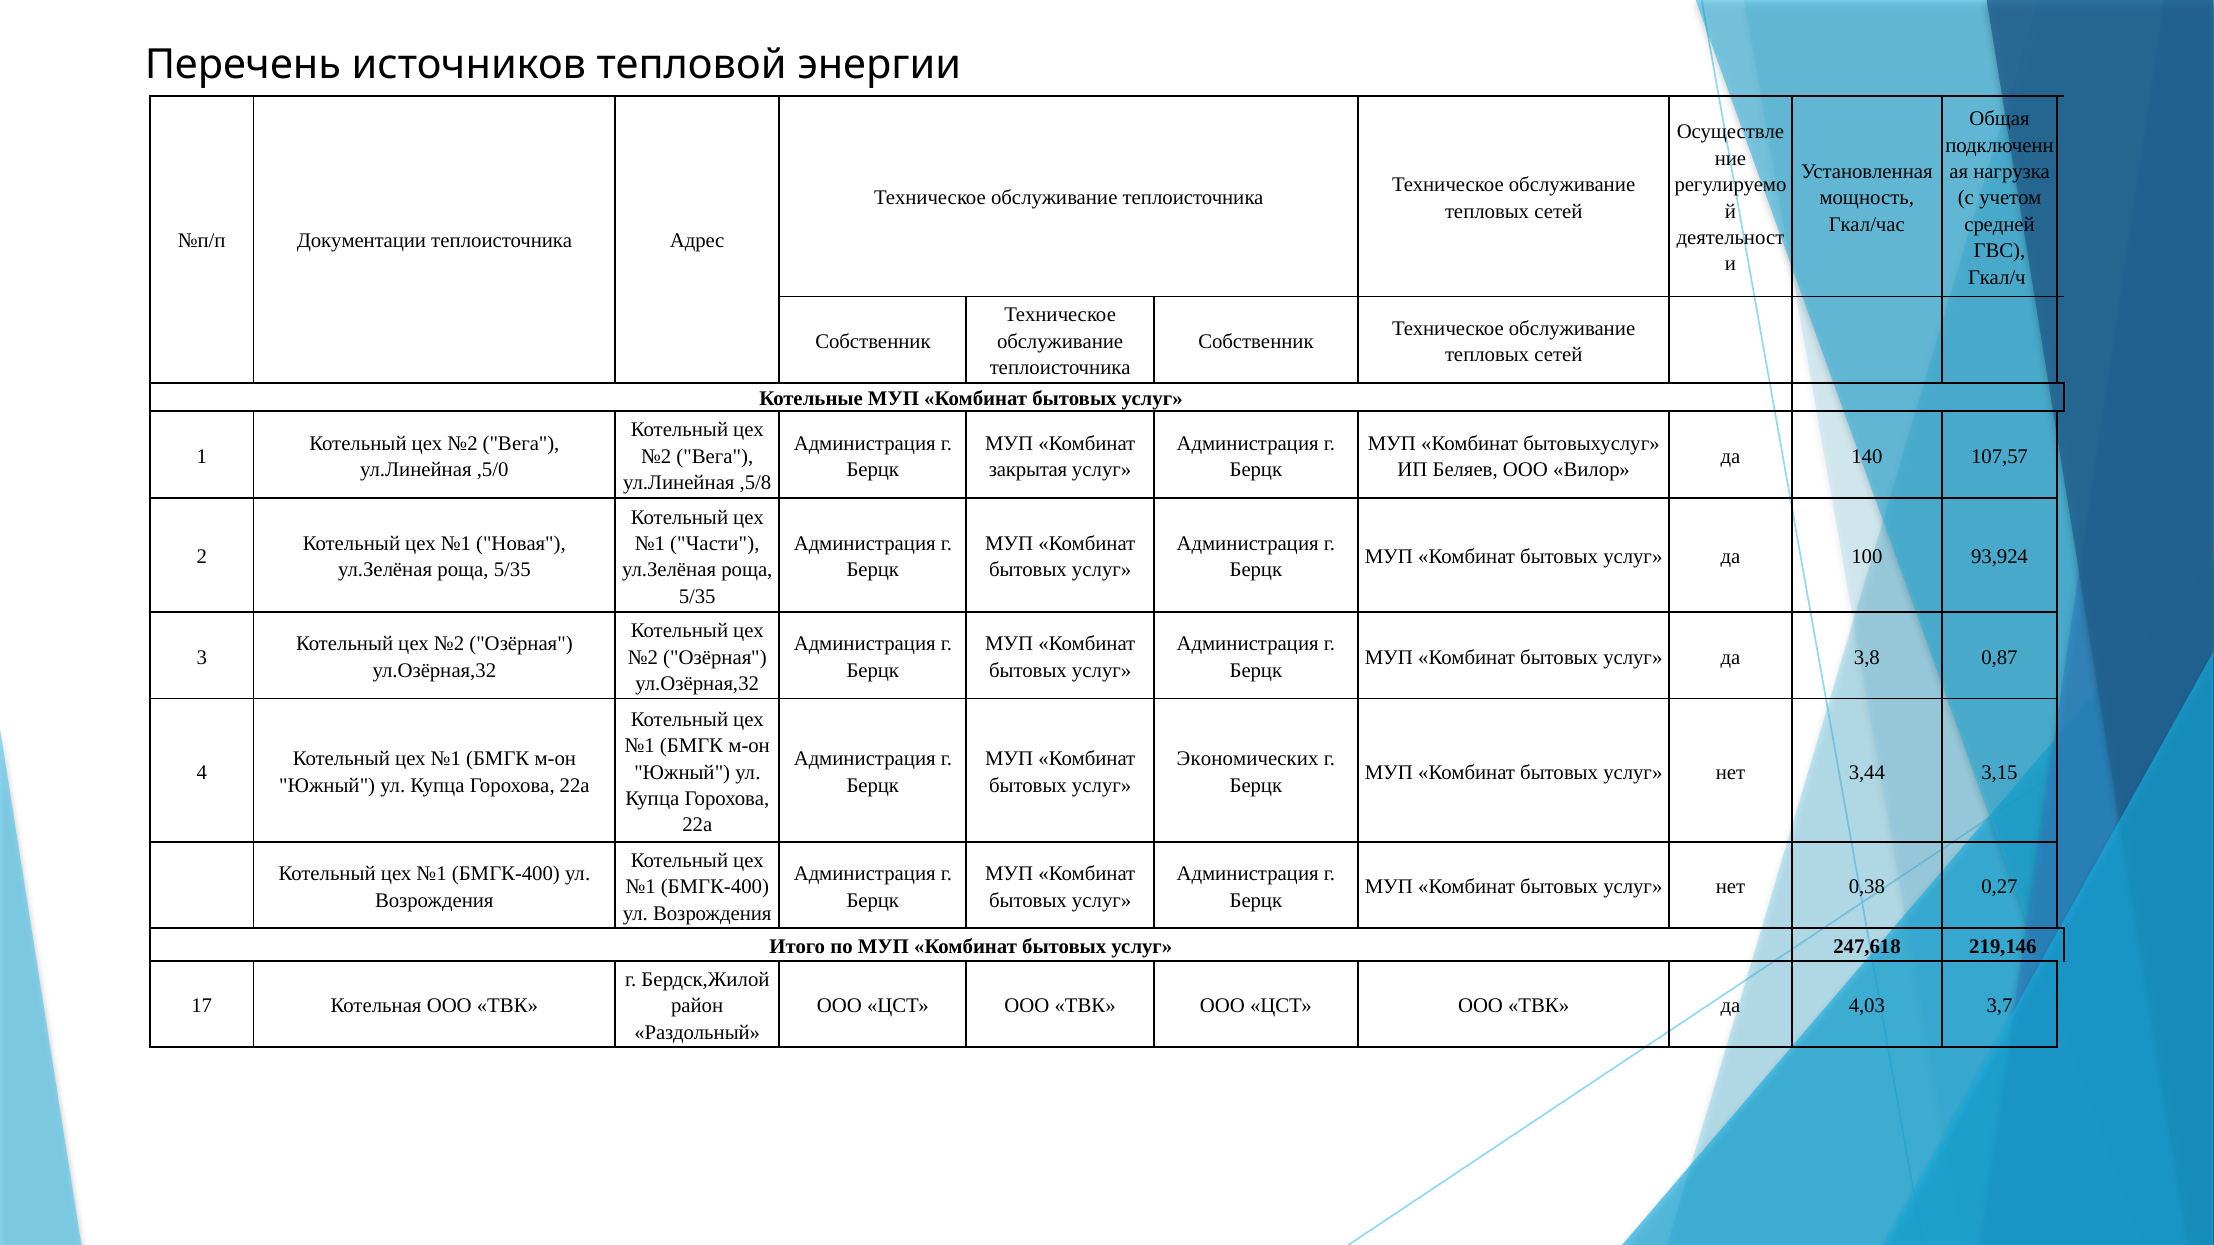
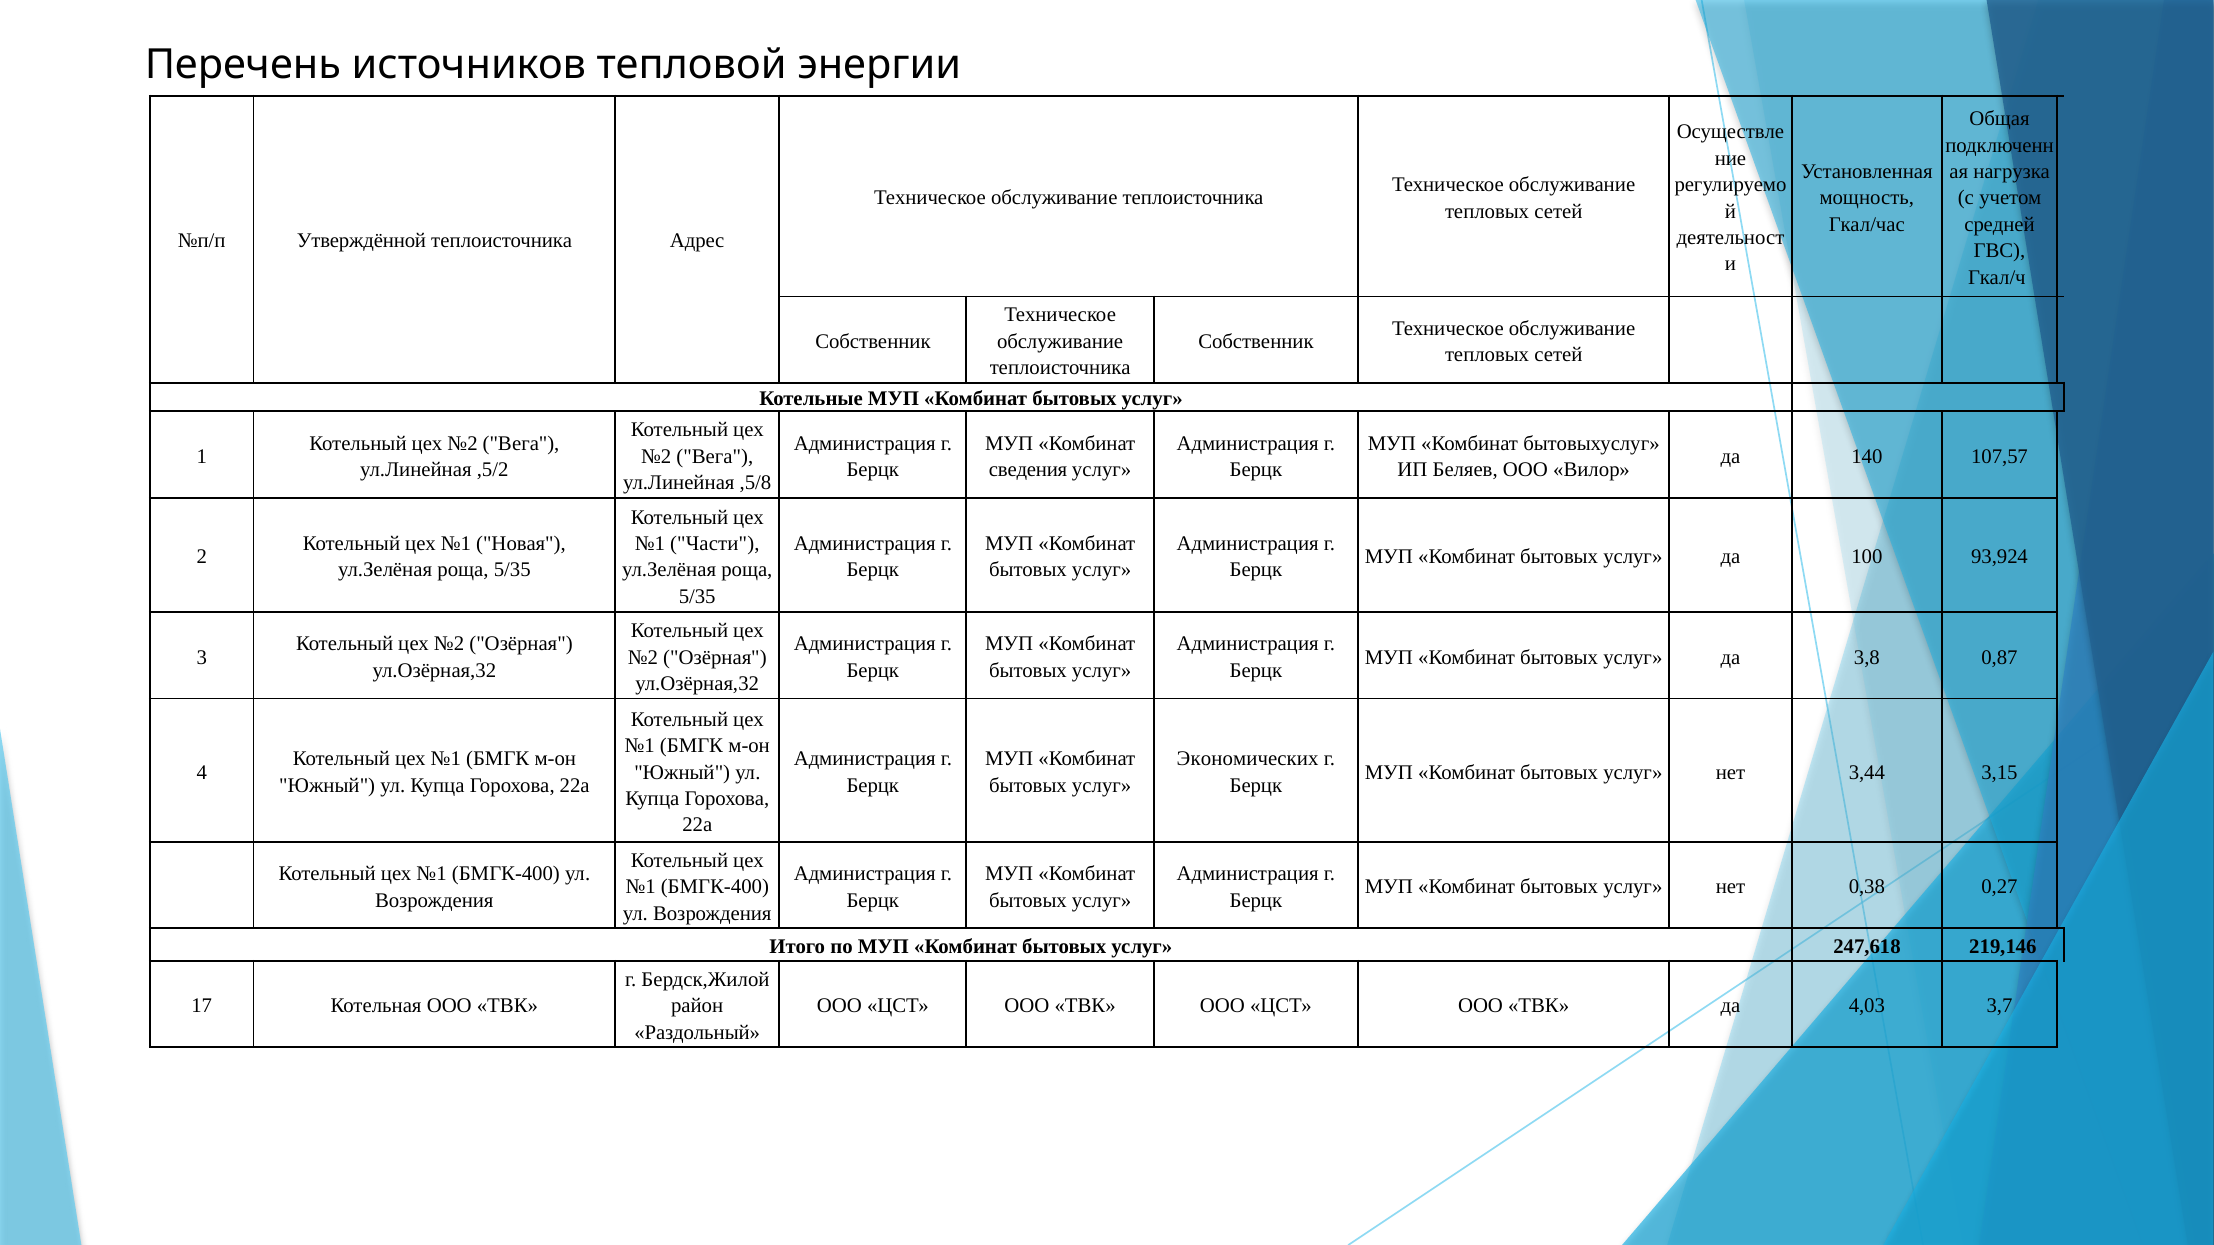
Документации: Документации -> Утверждённой (361, 241)
,5/0: ,5/0 -> ,5/2 (493, 470)
закрытая: закрытая -> сведения (1028, 470)
